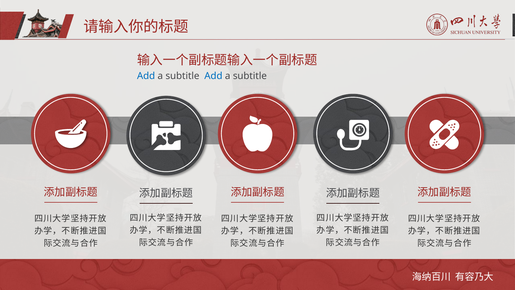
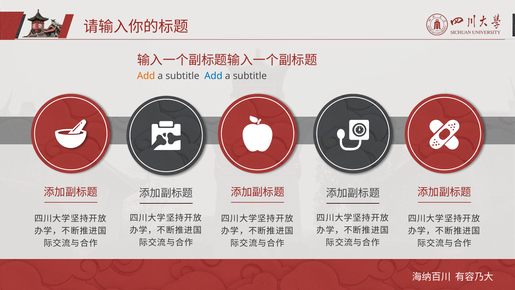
Add colour: blue -> orange (146, 76)
